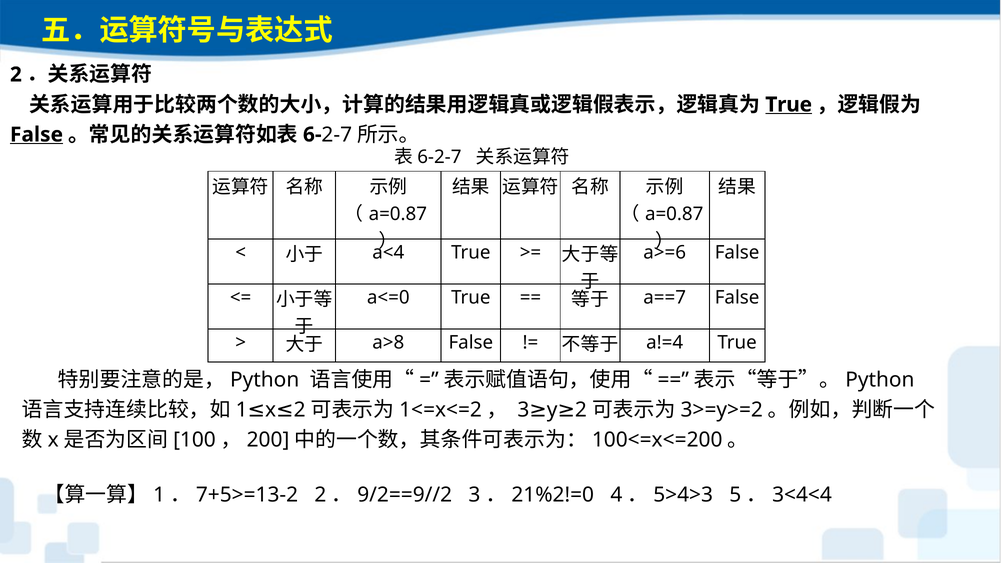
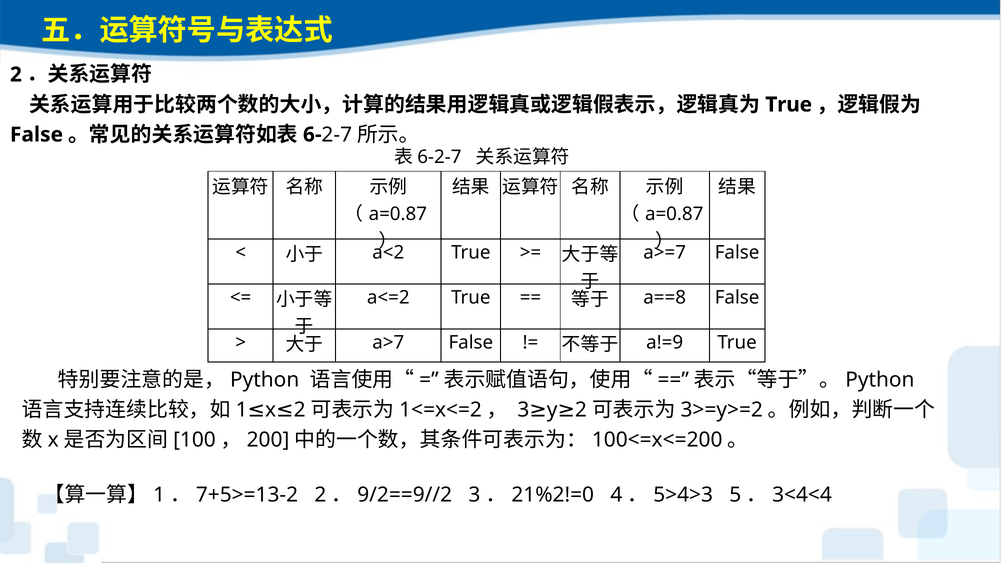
True underline: present -> none (789, 105)
False underline: present -> none (36, 135)
a<4: a<4 -> a<2 (388, 253)
a>=6: a>=6 -> a>=7 (665, 253)
a<=0: a<=0 -> a<=2 (388, 298)
a==7: a==7 -> a==8 (665, 298)
a>8: a>8 -> a>7 (388, 343)
a!=4: a!=4 -> a!=9 (665, 343)
